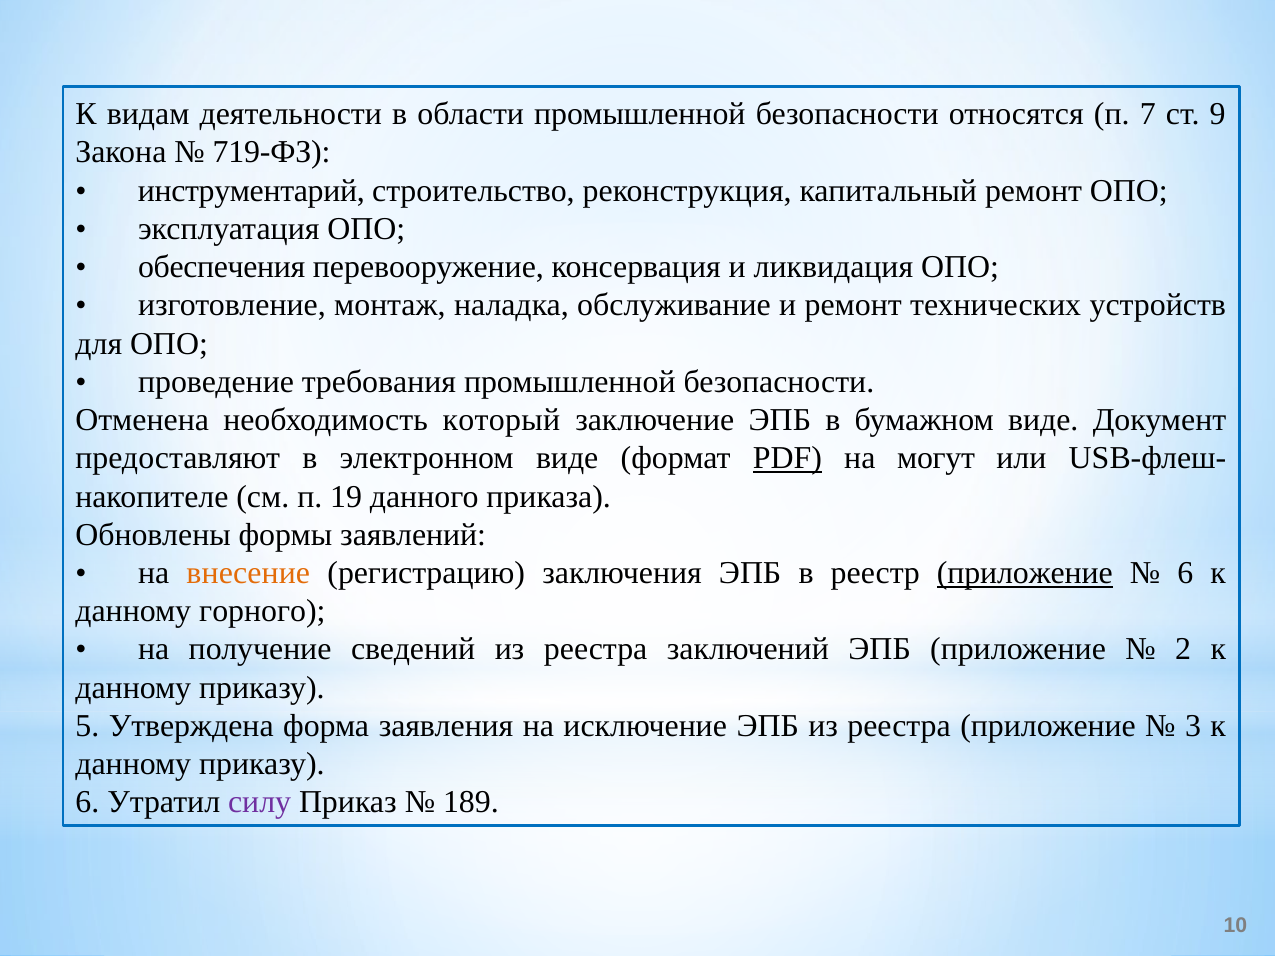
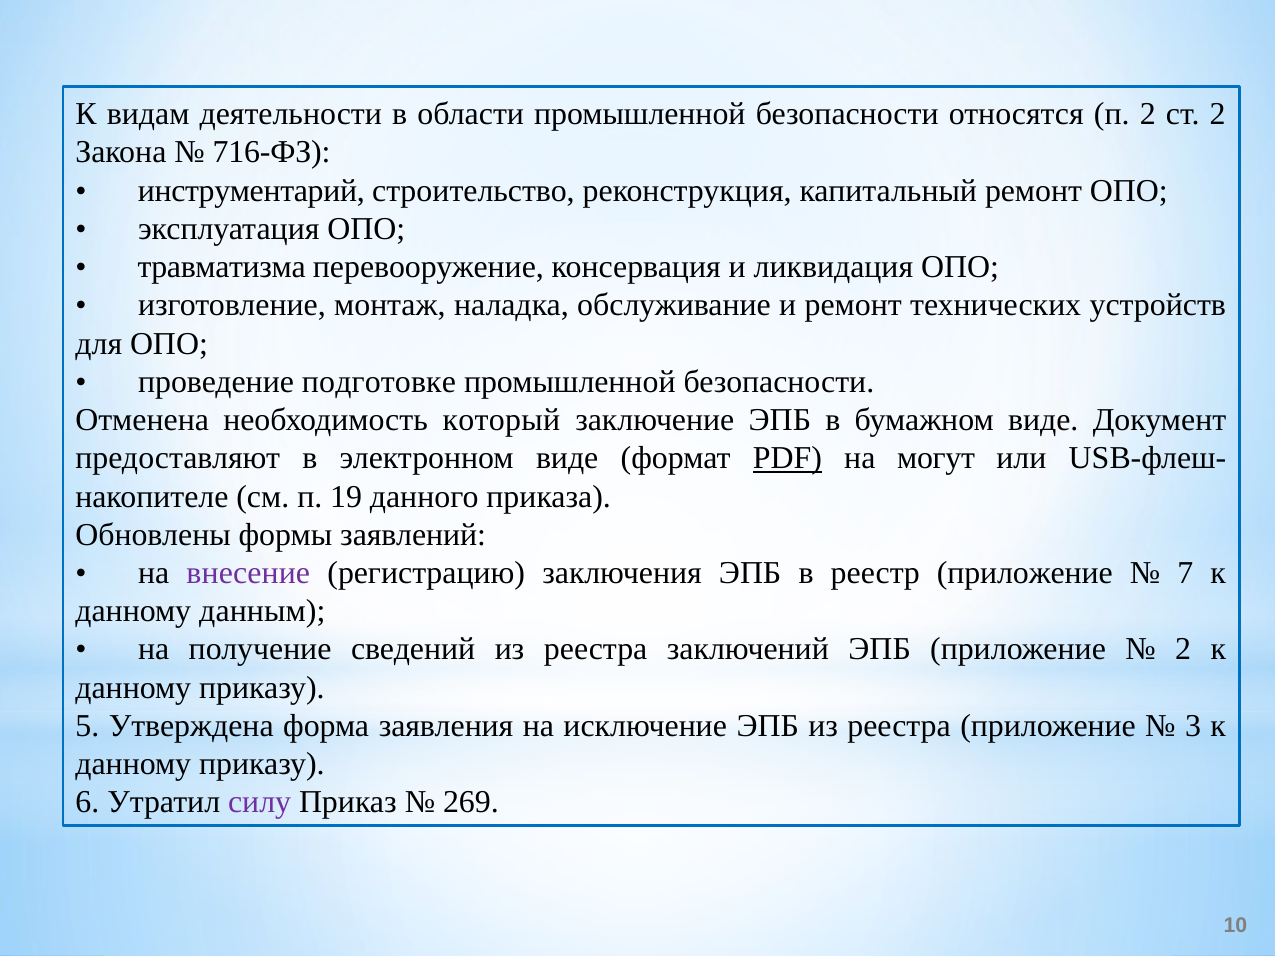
п 7: 7 -> 2 (1148, 114)
ст 9: 9 -> 2 (1218, 114)
719-ФЗ: 719-ФЗ -> 716-ФЗ (272, 152)
обеспечения: обеспечения -> травматизма (222, 267)
требования: требования -> подготовке (379, 382)
внесение colour: orange -> purple (248, 573)
приложение underline: present -> none (1025, 573)
6: 6 -> 7 (1185, 573)
горного: горного -> данным (262, 611)
189: 189 -> 269 (471, 803)
